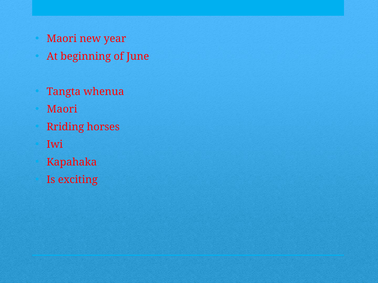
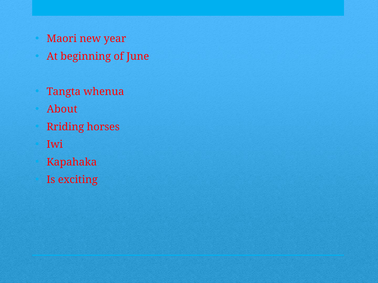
Maori: Maori -> About (62, 109)
